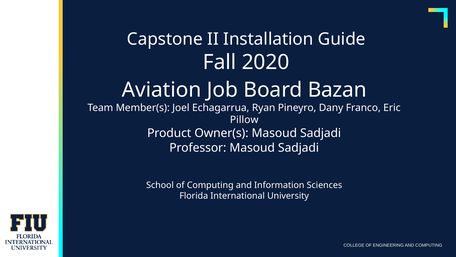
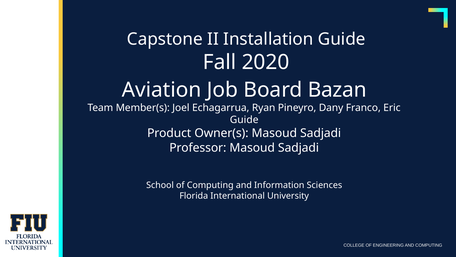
Pillow: Pillow -> Guide (244, 120)
